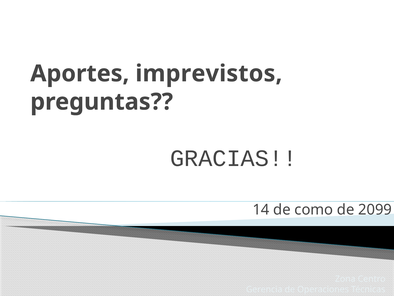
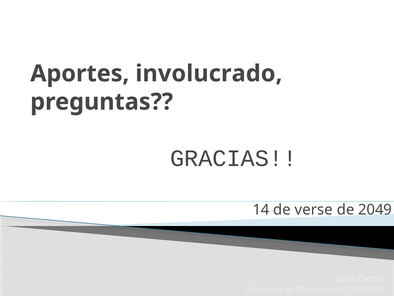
imprevistos: imprevistos -> involucrado (209, 73)
como: como -> verse (314, 209)
2099: 2099 -> 2049 (375, 209)
